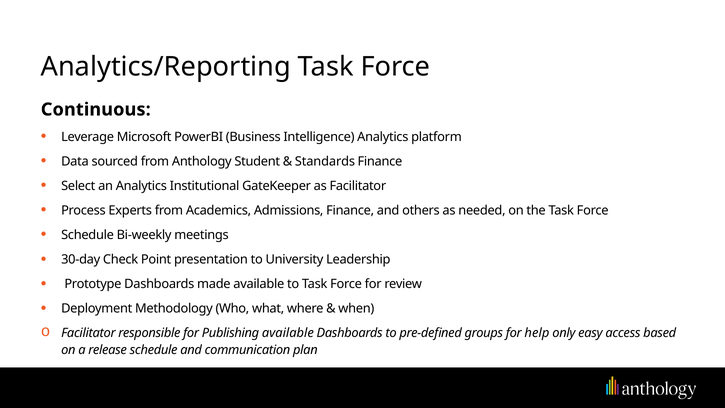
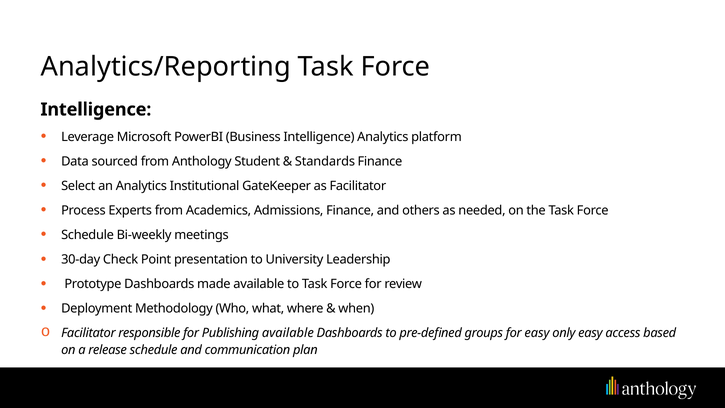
Continuous: Continuous -> Intelligence (96, 109)
for help: help -> easy (537, 333)
